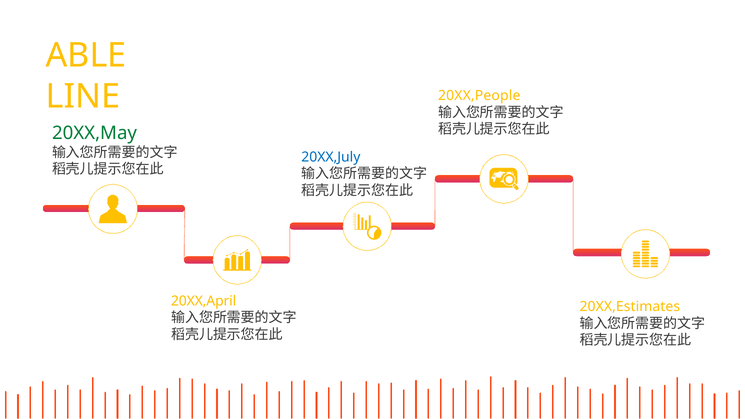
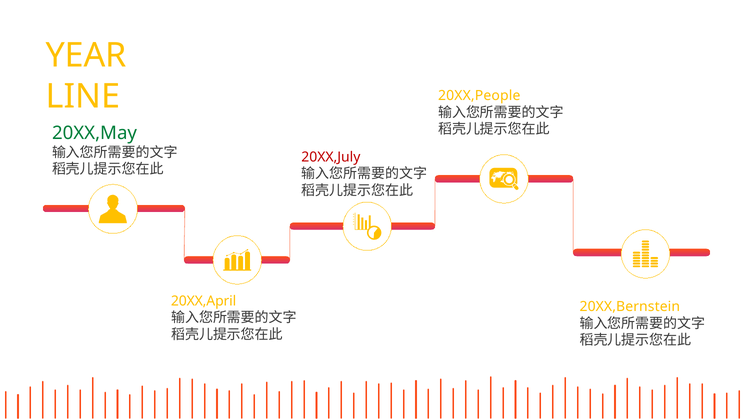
ABLE: ABLE -> YEAR (86, 55)
20XX,July colour: blue -> red (331, 157)
20XX,Estimates: 20XX,Estimates -> 20XX,Bernstein (630, 307)
